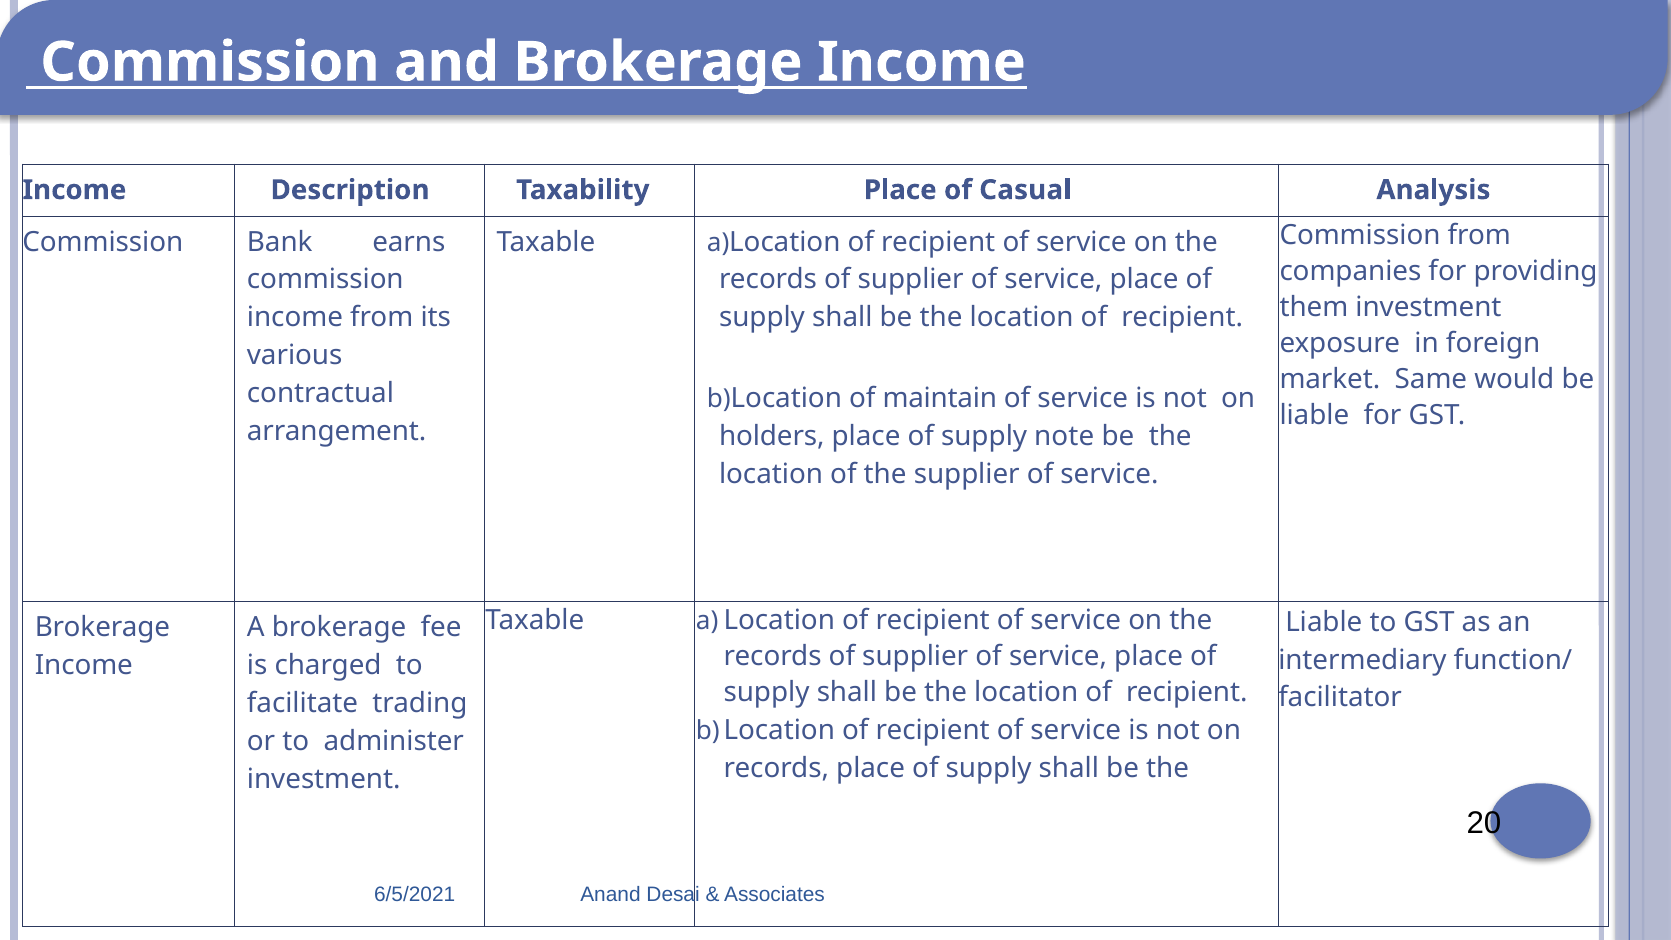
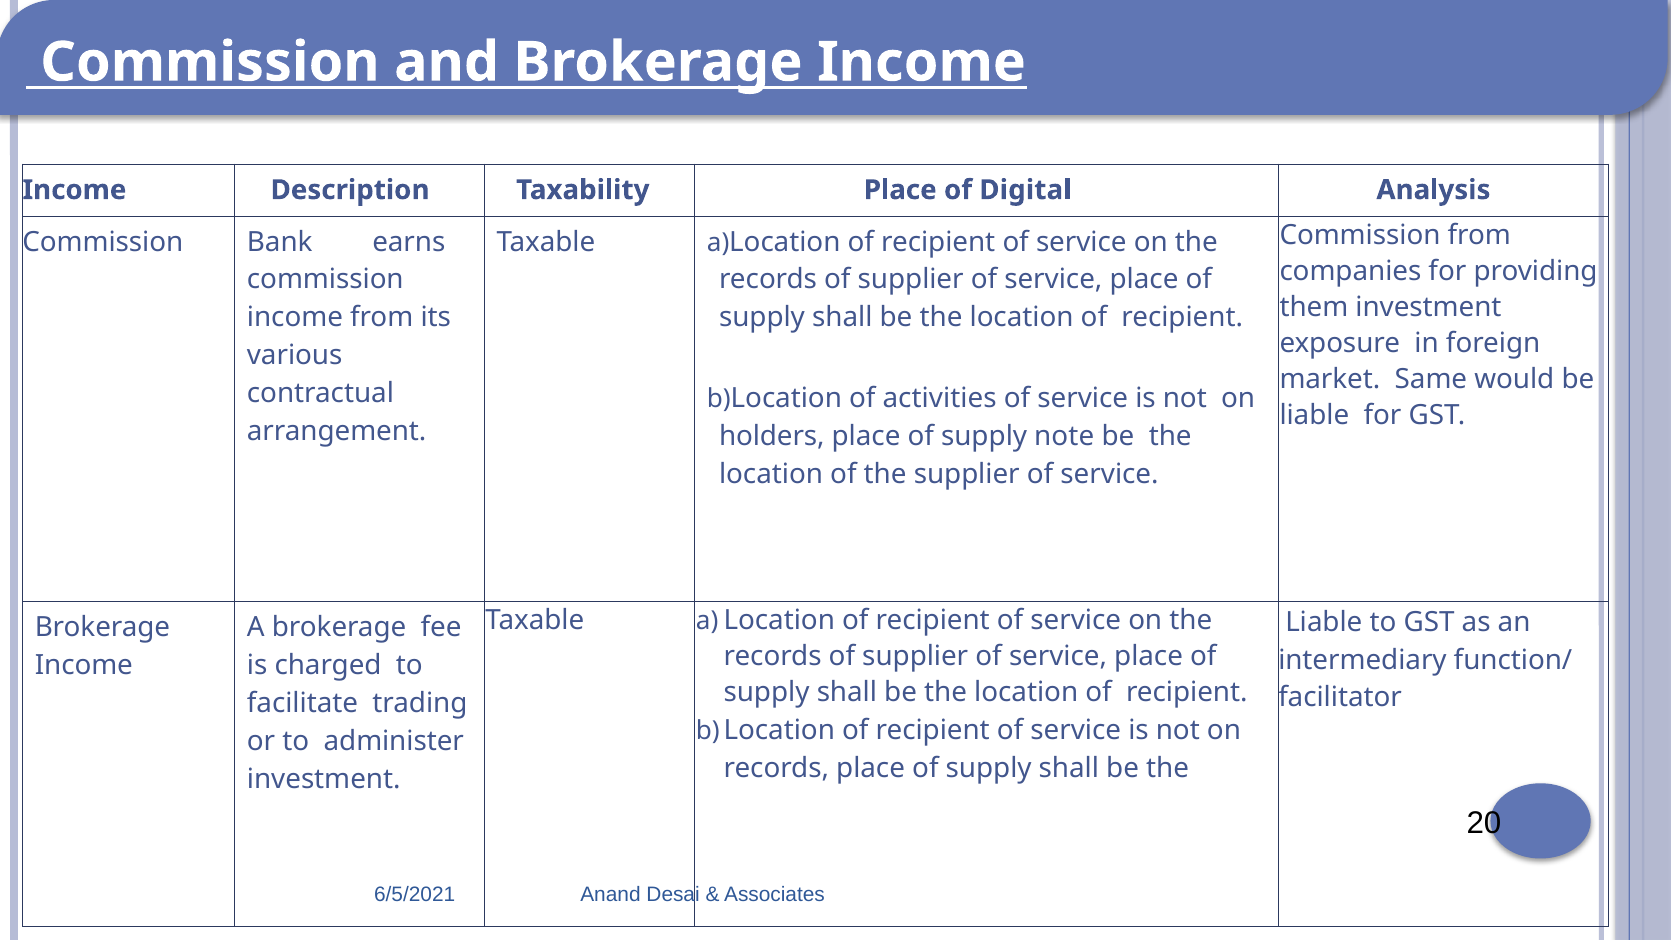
Casual: Casual -> Digital (1025, 190)
maintain: maintain -> activities (940, 399)
